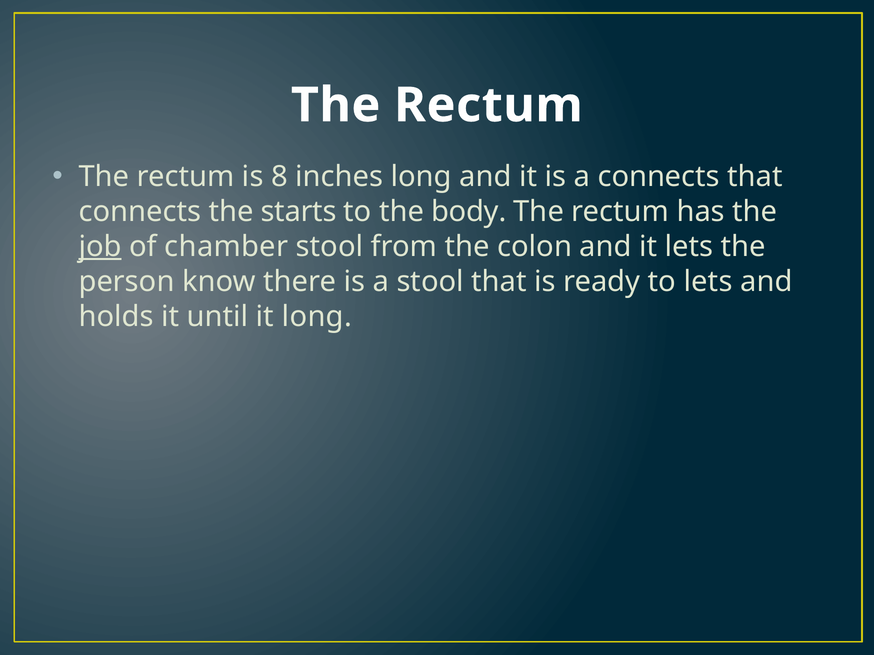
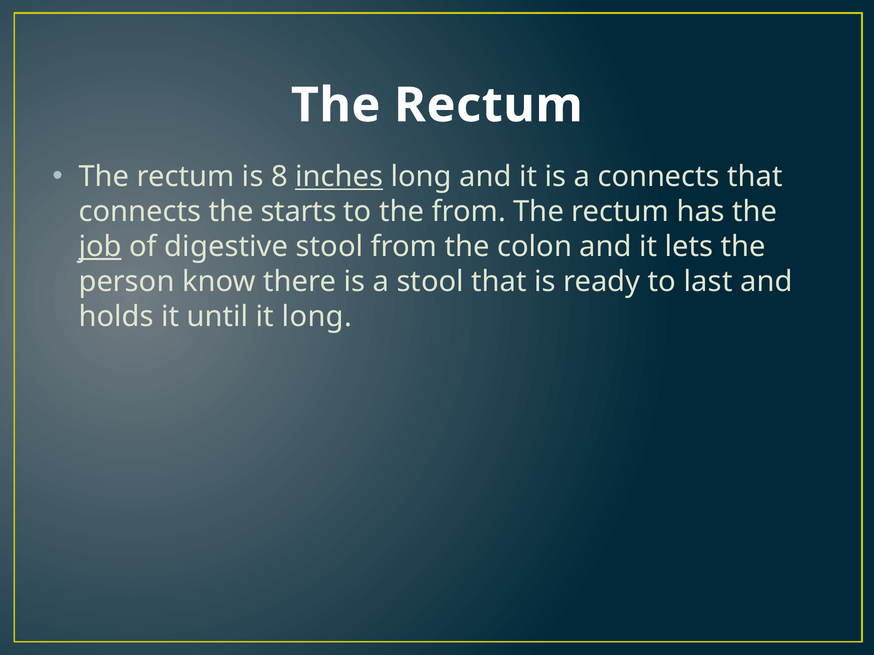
inches underline: none -> present (339, 177)
the body: body -> from (469, 212)
chamber: chamber -> digestive (226, 247)
to lets: lets -> last (708, 282)
